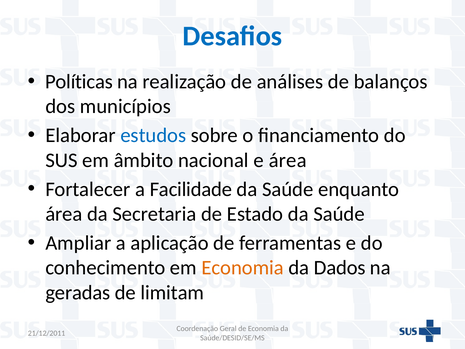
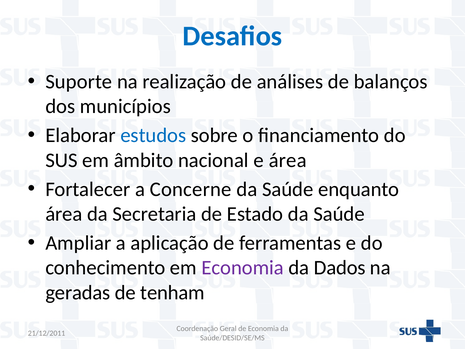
Políticas: Políticas -> Suporte (79, 82)
Facilidade: Facilidade -> Concerne (191, 189)
Economia colour: orange -> purple (243, 268)
limitam: limitam -> tenham (172, 292)
